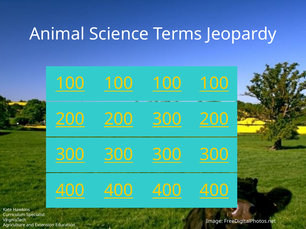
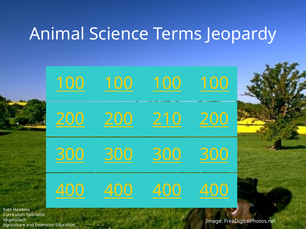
200 200 300: 300 -> 210 (167, 119)
